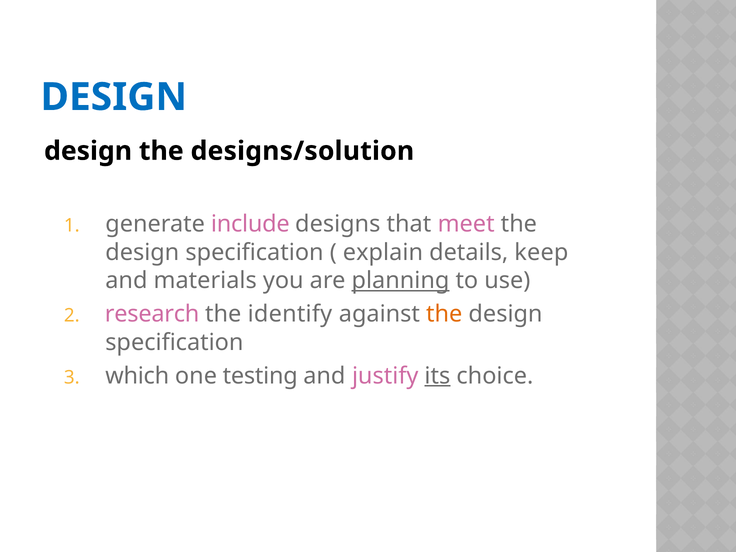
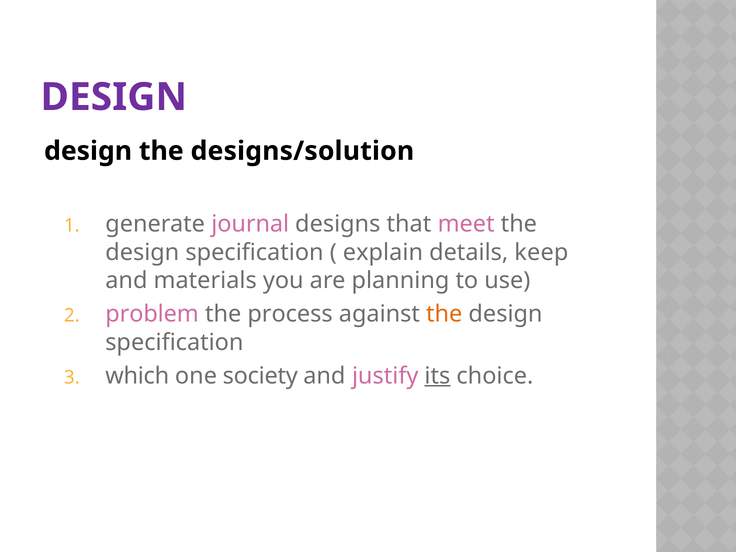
DESIGN colour: blue -> purple (114, 97)
include: include -> journal (250, 224)
planning underline: present -> none (400, 281)
research: research -> problem (152, 314)
identify: identify -> process (290, 314)
testing: testing -> society (260, 376)
